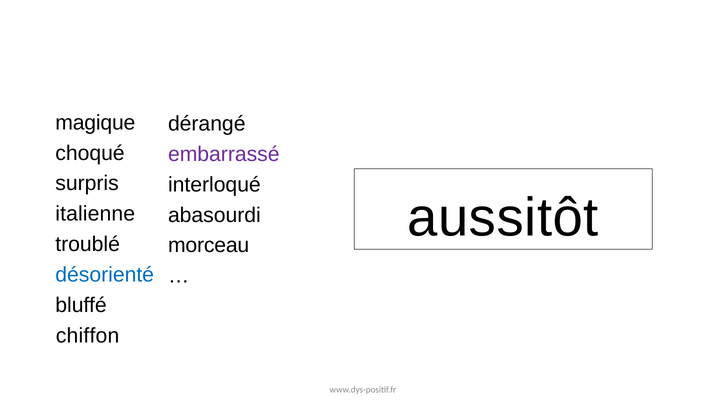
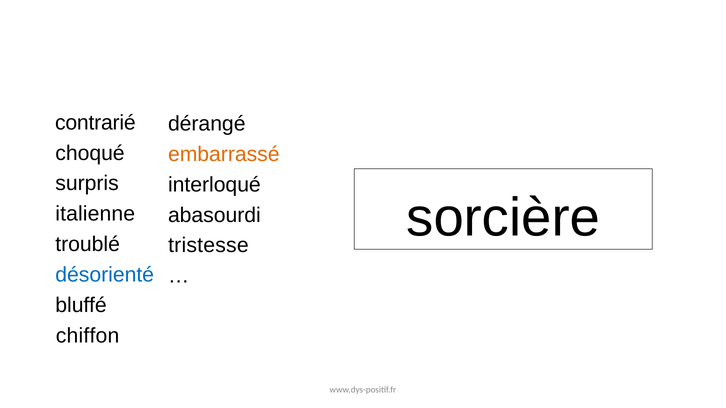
magique: magique -> contrarié (95, 123)
embarrassé colour: purple -> orange (224, 154)
aussitôt: aussitôt -> sorcière (503, 218)
morceau: morceau -> tristesse (208, 246)
